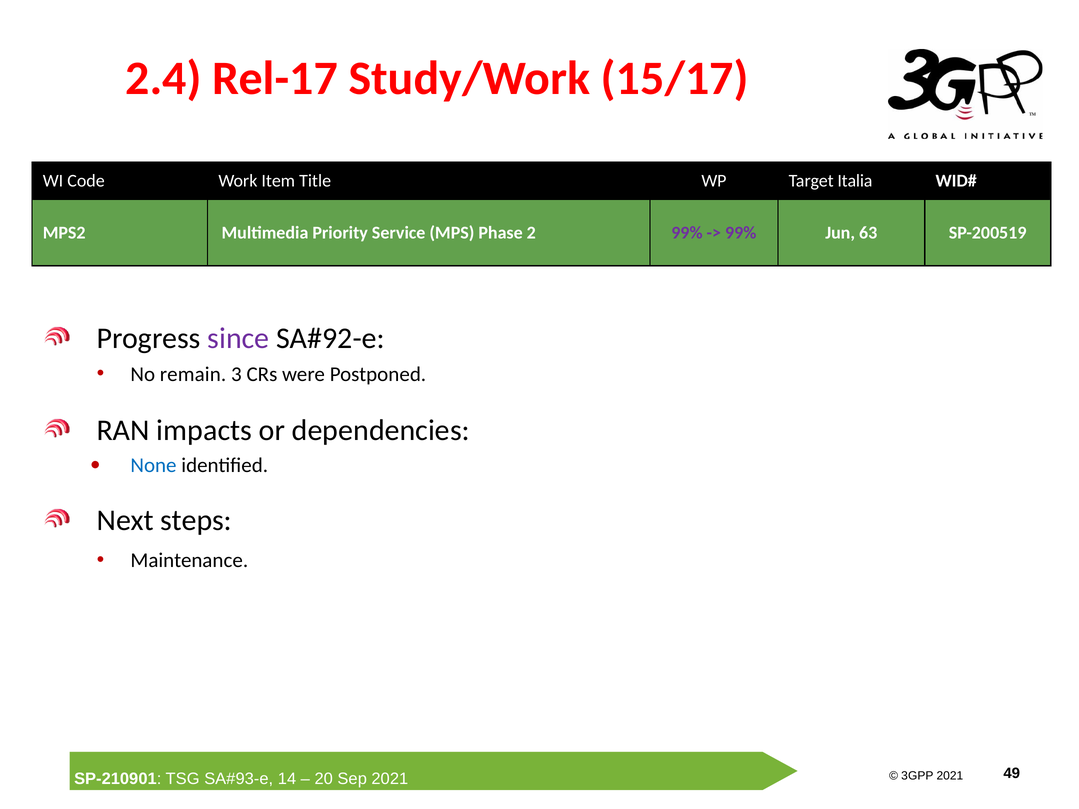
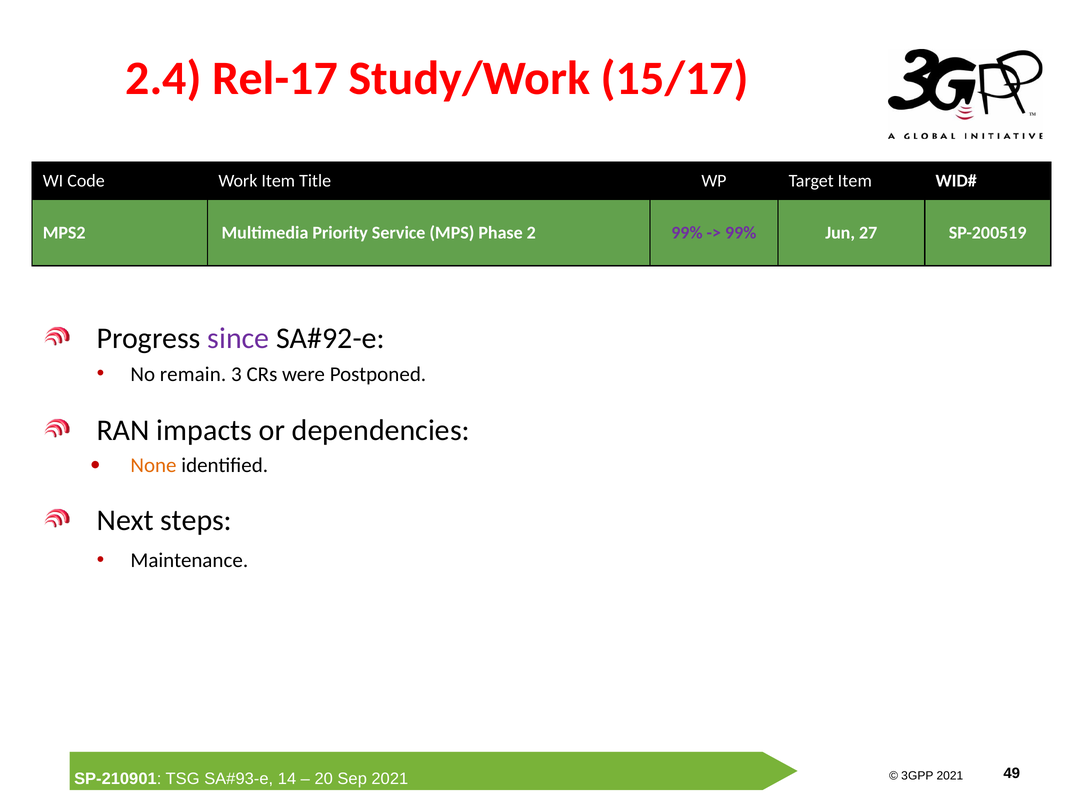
Target Italia: Italia -> Item (855, 181)
63: 63 -> 27 (868, 233)
None colour: blue -> orange (154, 465)
